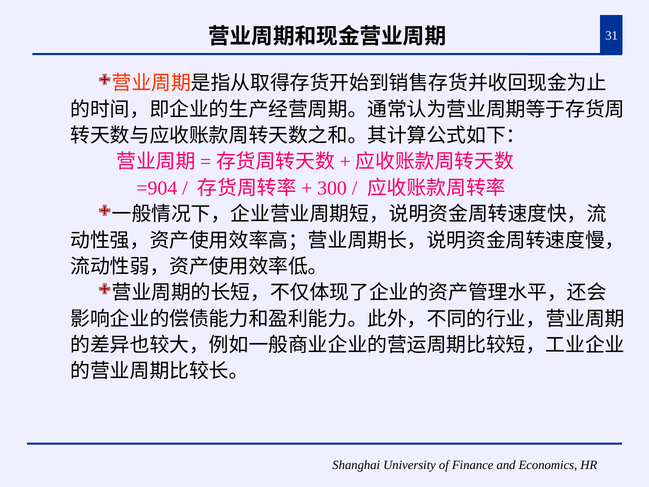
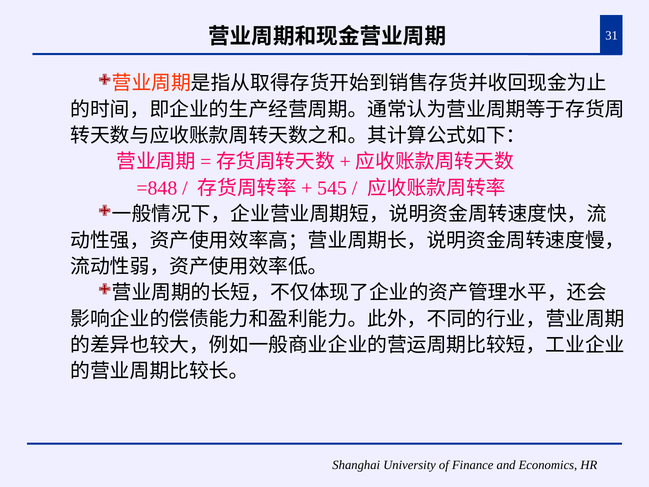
=904: =904 -> =848 (157, 188)
300: 300 -> 545 (332, 188)
